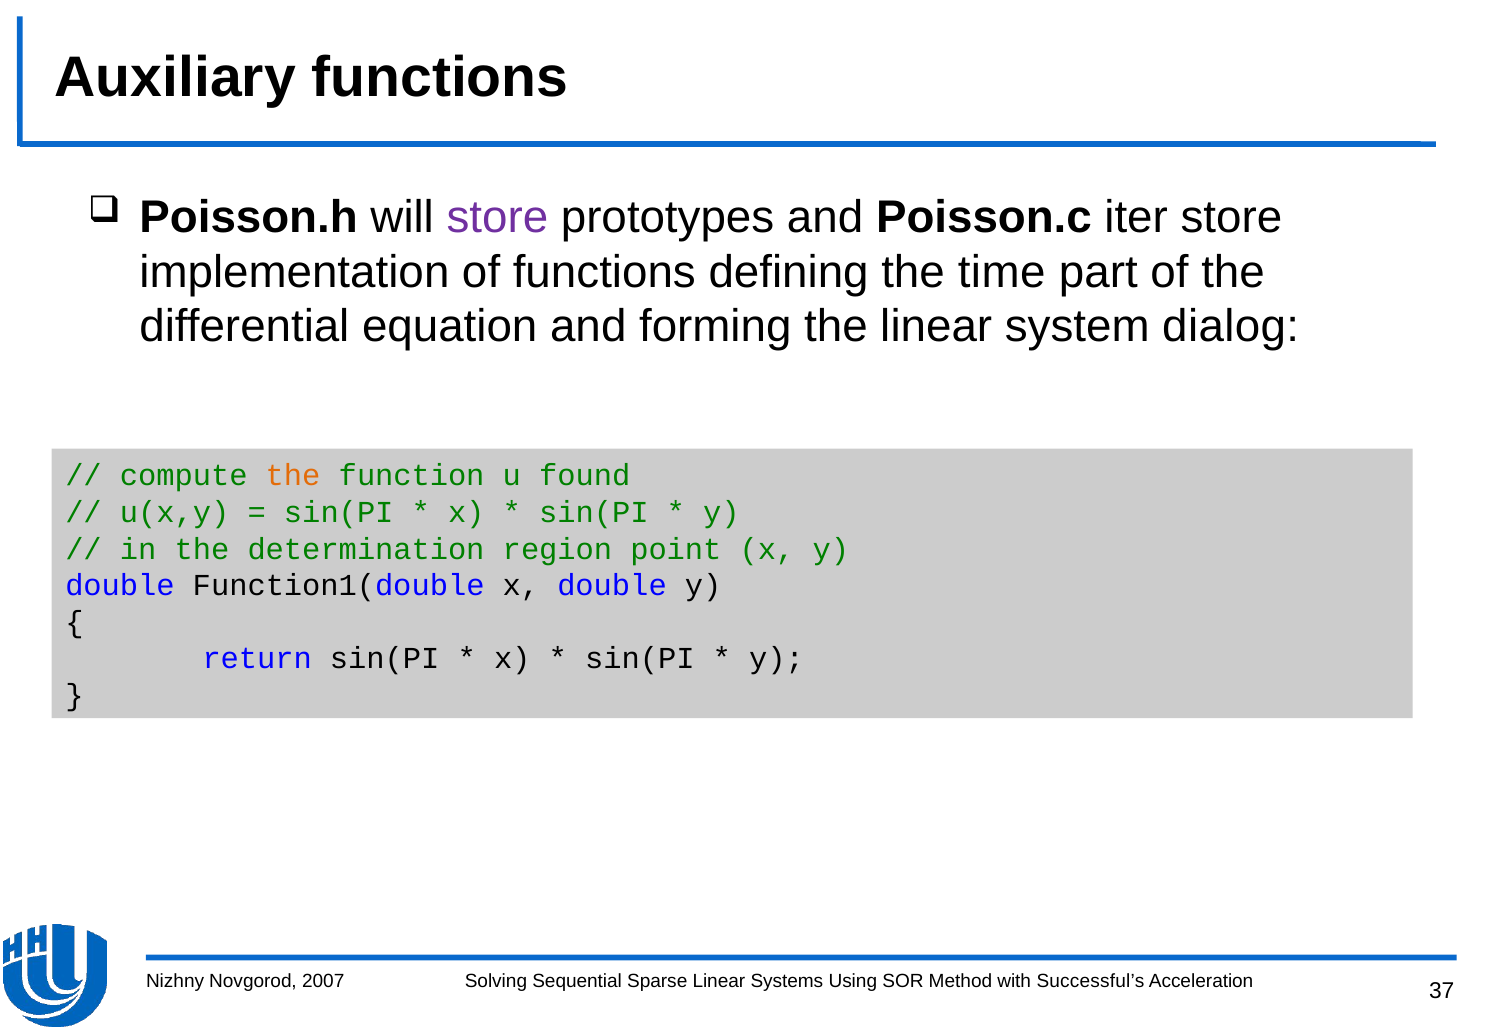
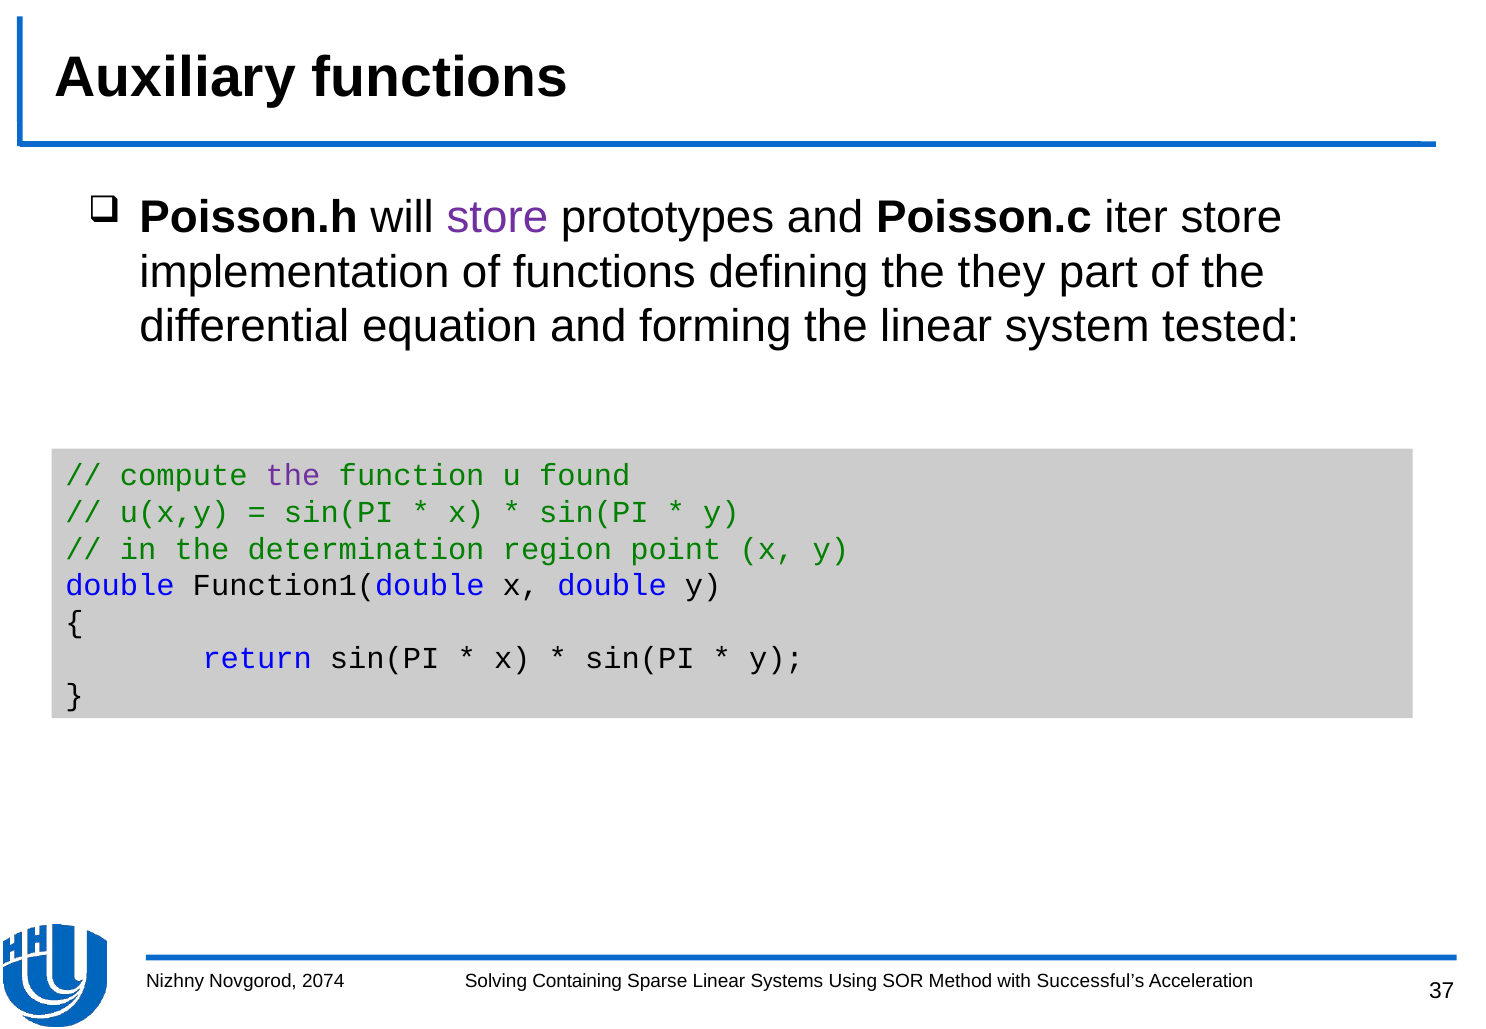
time: time -> they (1002, 272)
dialog: dialog -> tested (1231, 327)
the colour: orange -> purple (293, 476)
2007: 2007 -> 2074 (323, 981)
Sequential: Sequential -> Containing (577, 981)
